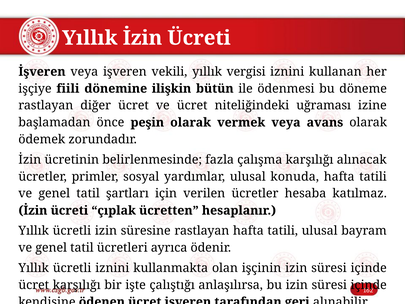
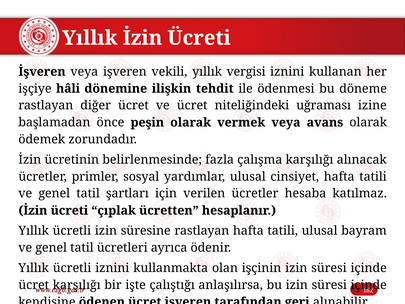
fiili: fiili -> hâli (68, 89)
bütün: bütün -> tehdit (215, 89)
konuda: konuda -> cinsiyet (295, 176)
